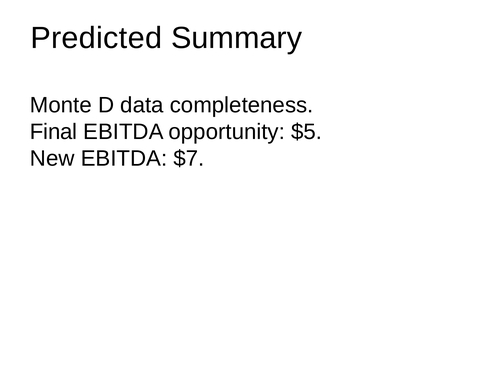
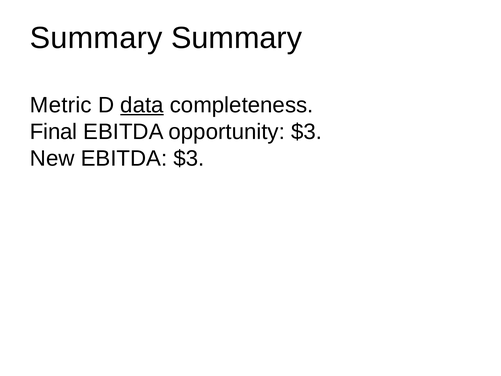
Predicted: Predicted -> Summary (96, 38)
Monte: Monte -> Metric (61, 105)
data underline: none -> present (142, 105)
opportunity $5: $5 -> $3 (307, 132)
EBITDA $7: $7 -> $3 (189, 159)
